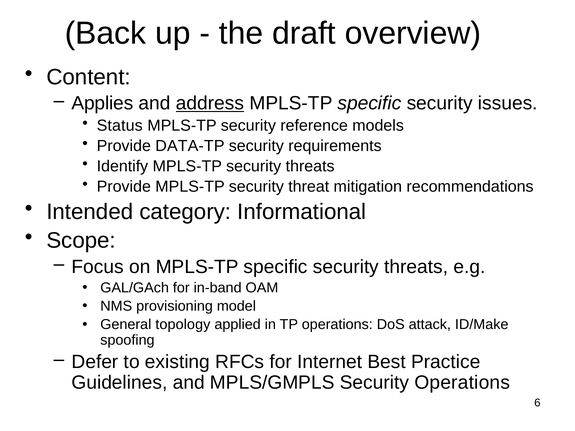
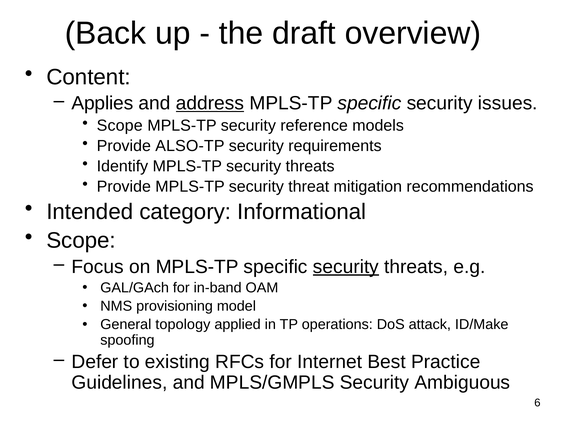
Status: Status -> Scope (120, 126)
DATA-TP: DATA-TP -> ALSO-TP (190, 146)
security underline: none -> present (346, 267)
Security Operations: Operations -> Ambiguous (462, 383)
